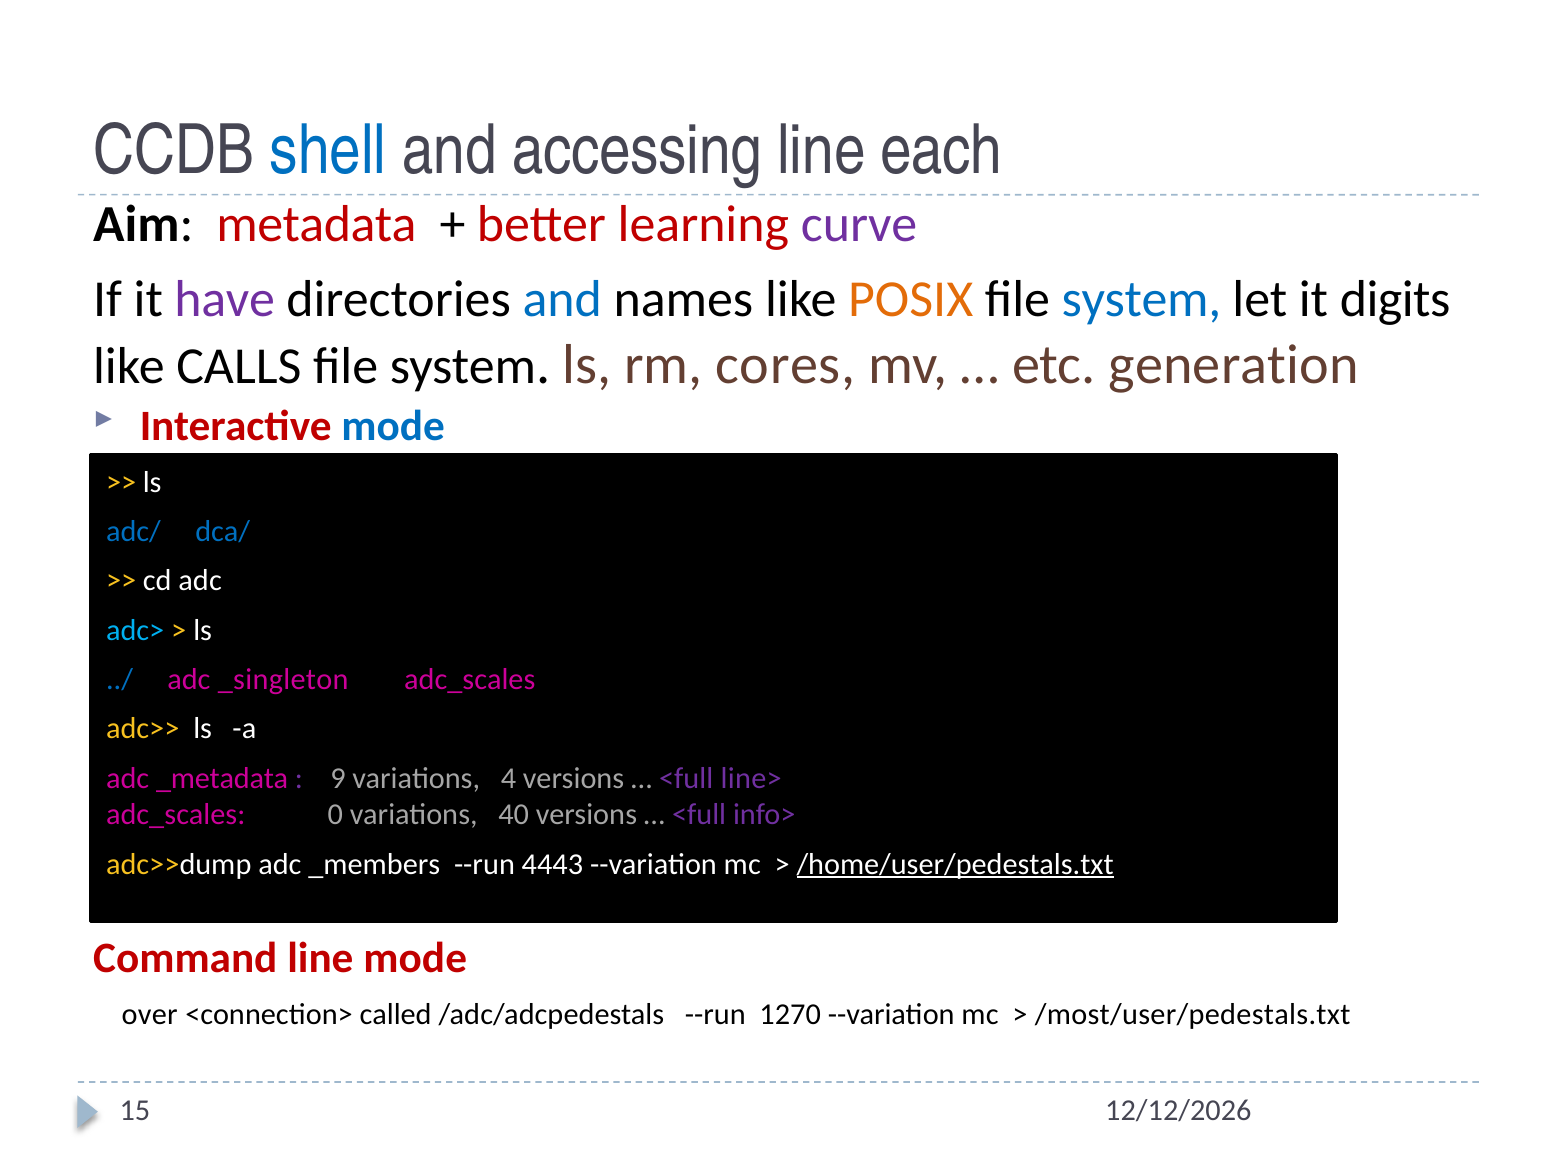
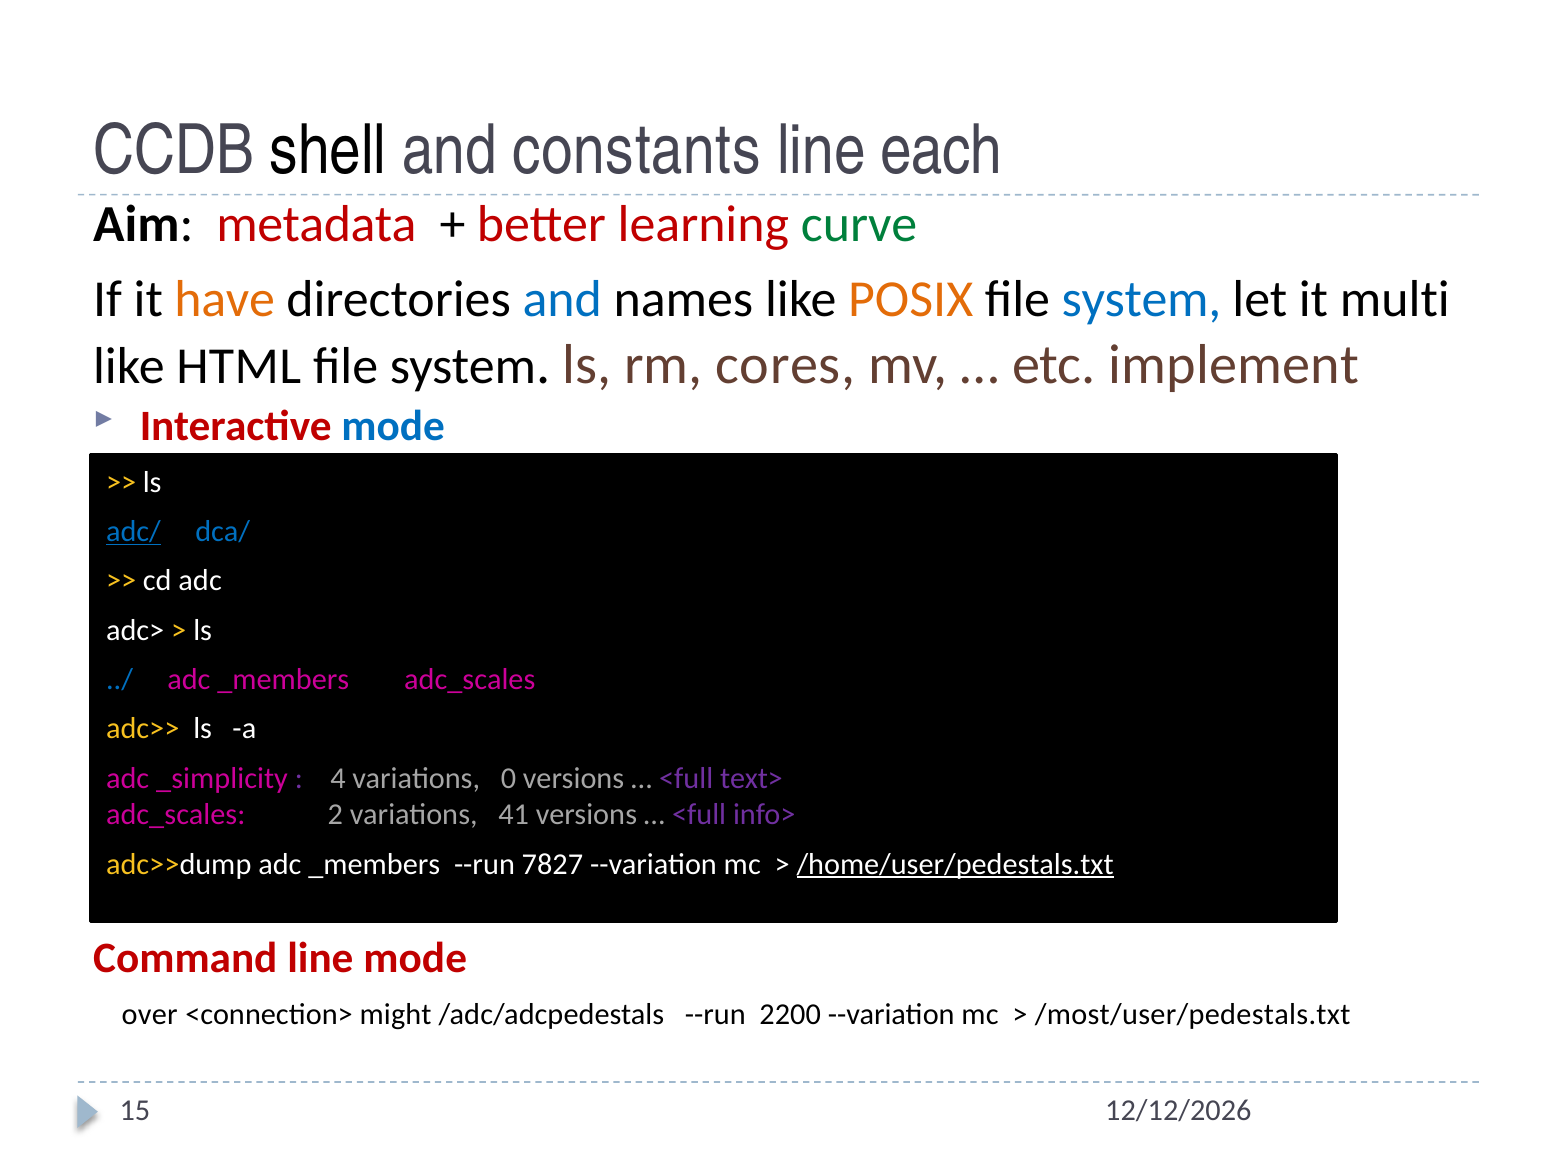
shell colour: blue -> black (328, 150)
accessing: accessing -> constants (637, 150)
curve colour: purple -> green (859, 224)
have colour: purple -> orange (225, 299)
digits: digits -> multi (1395, 299)
CALLS: CALLS -> HTML (239, 366)
generation: generation -> implement (1234, 365)
adc/ underline: none -> present (133, 531)
adc> colour: light blue -> white (135, 630)
_singleton: _singleton -> _members (283, 679)
_metadata: _metadata -> _simplicity (222, 778)
9: 9 -> 4 (338, 778)
4: 4 -> 0 (509, 778)
line>: line> -> text> (751, 778)
0: 0 -> 2 (335, 814)
40: 40 -> 41 (514, 814)
4443: 4443 -> 7827 (552, 864)
called: called -> might (396, 1014)
1270: 1270 -> 2200 (790, 1014)
